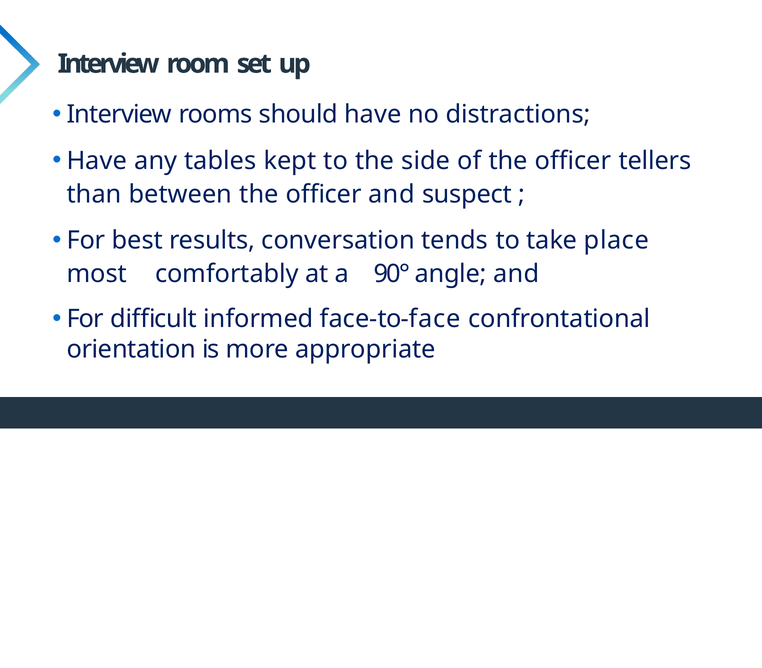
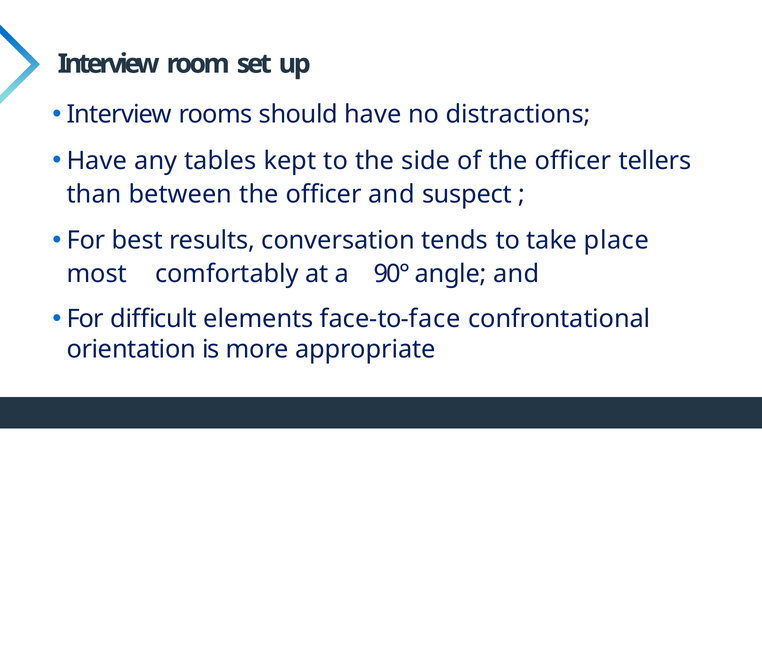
informed: informed -> elements (258, 319)
